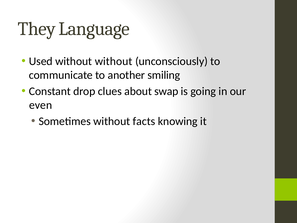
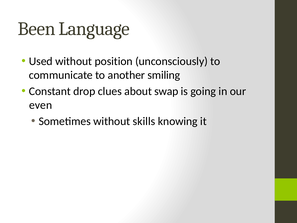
They: They -> Been (37, 29)
without without: without -> position (114, 61)
facts: facts -> skills (144, 121)
